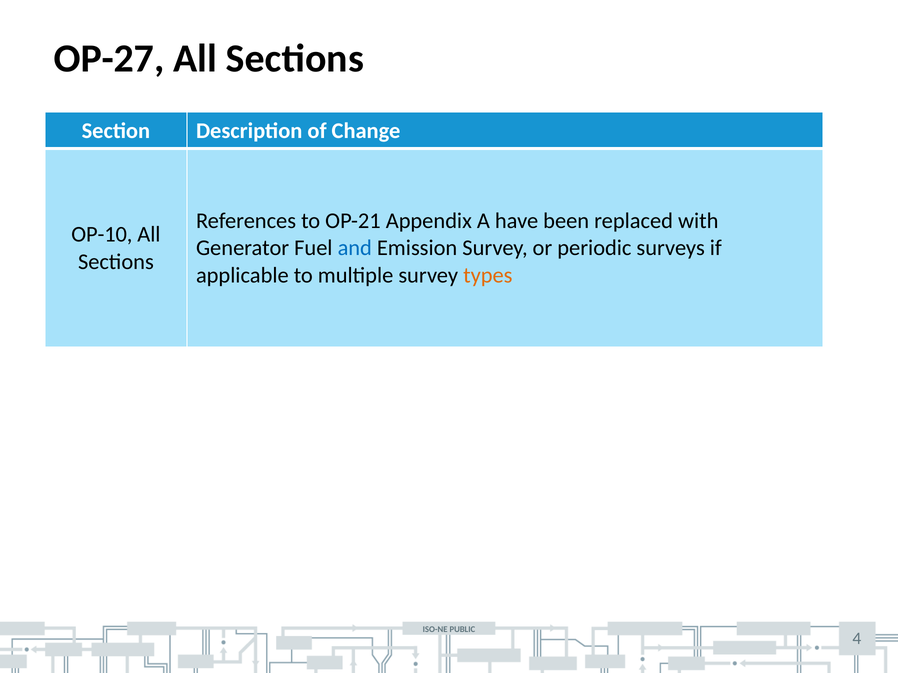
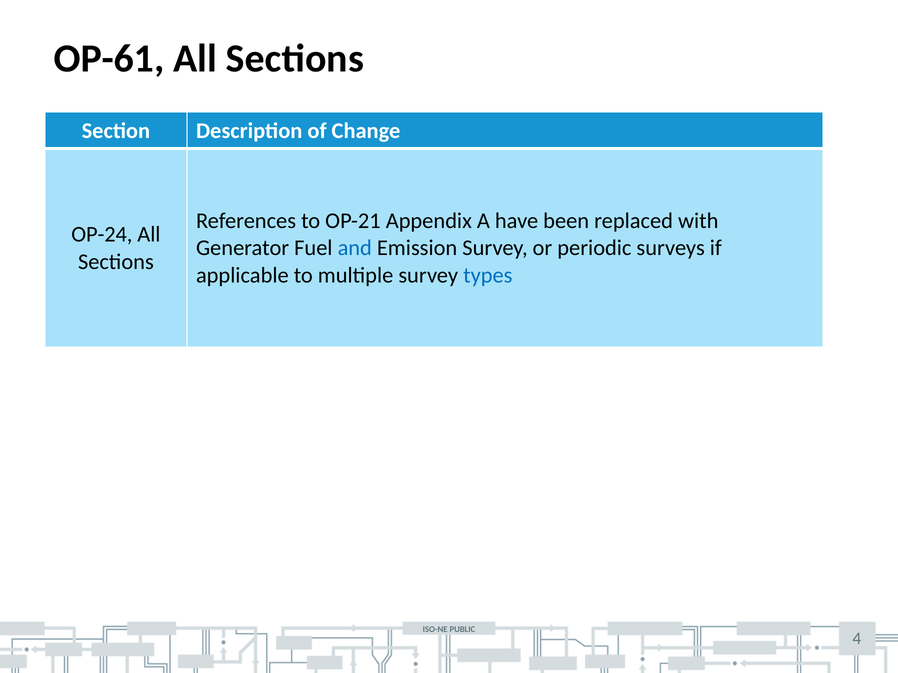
OP-27: OP-27 -> OP-61 (109, 59)
OP-10: OP-10 -> OP-24 (102, 234)
types colour: orange -> blue (488, 276)
